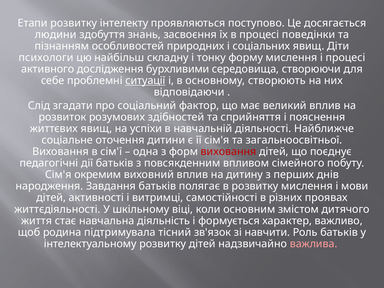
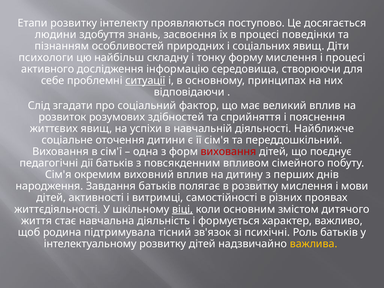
бурхливими: бурхливими -> інформацію (178, 69)
створюють: створюють -> принципах (277, 81)
загальноосвітньої: загальноосвітньої -> переддошкільний (294, 140)
віці underline: none -> present (183, 209)
навчити: навчити -> психічні (267, 232)
важлива colour: pink -> yellow (314, 244)
